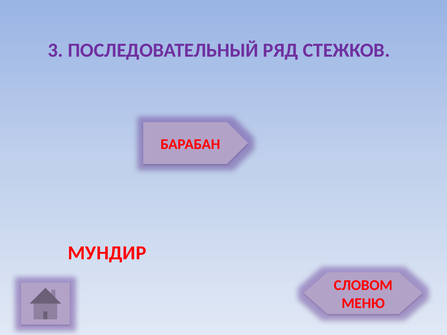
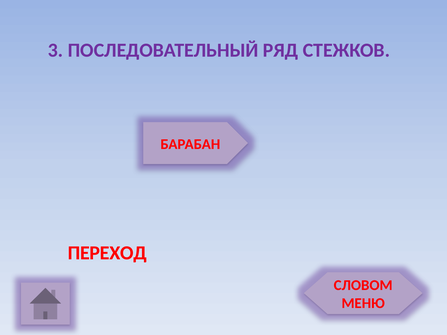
МУНДИР: МУНДИР -> ПЕРЕХОД (107, 253)
